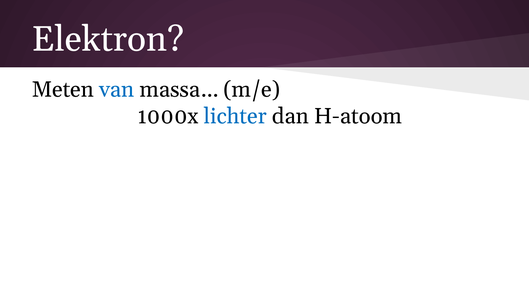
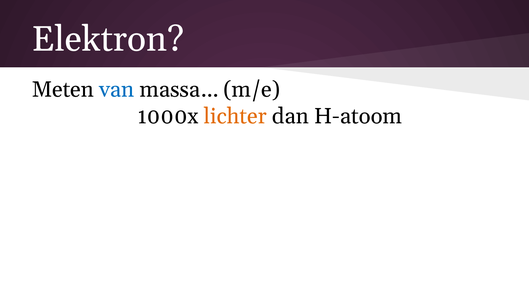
lichter colour: blue -> orange (235, 116)
